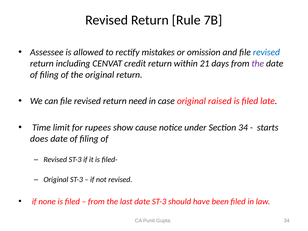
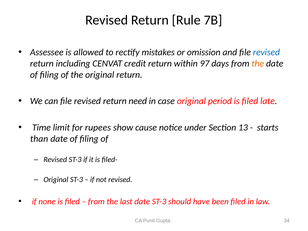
21: 21 -> 97 (205, 64)
the colour: purple -> orange (258, 64)
raised: raised -> period (220, 101)
Section 34: 34 -> 13 (243, 127)
does: does -> than (39, 139)
